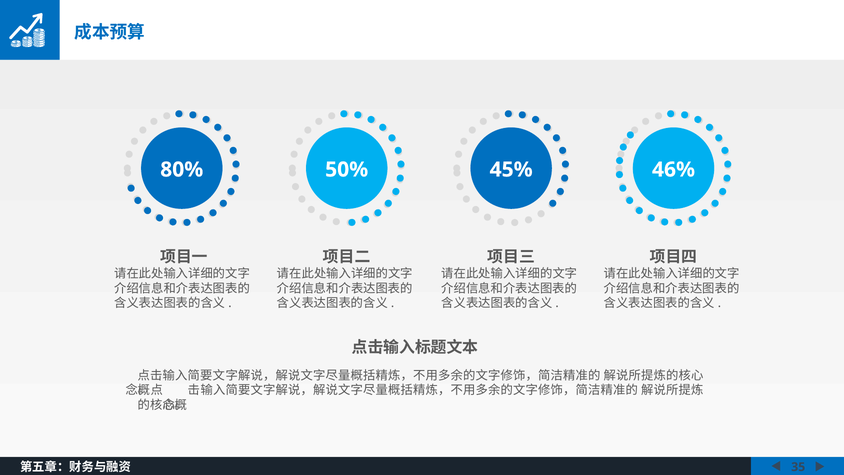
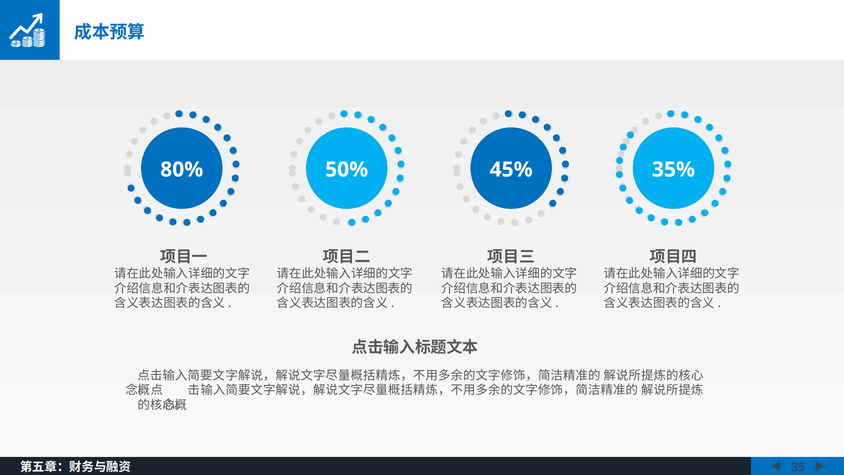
46%: 46% -> 35% (673, 169)
